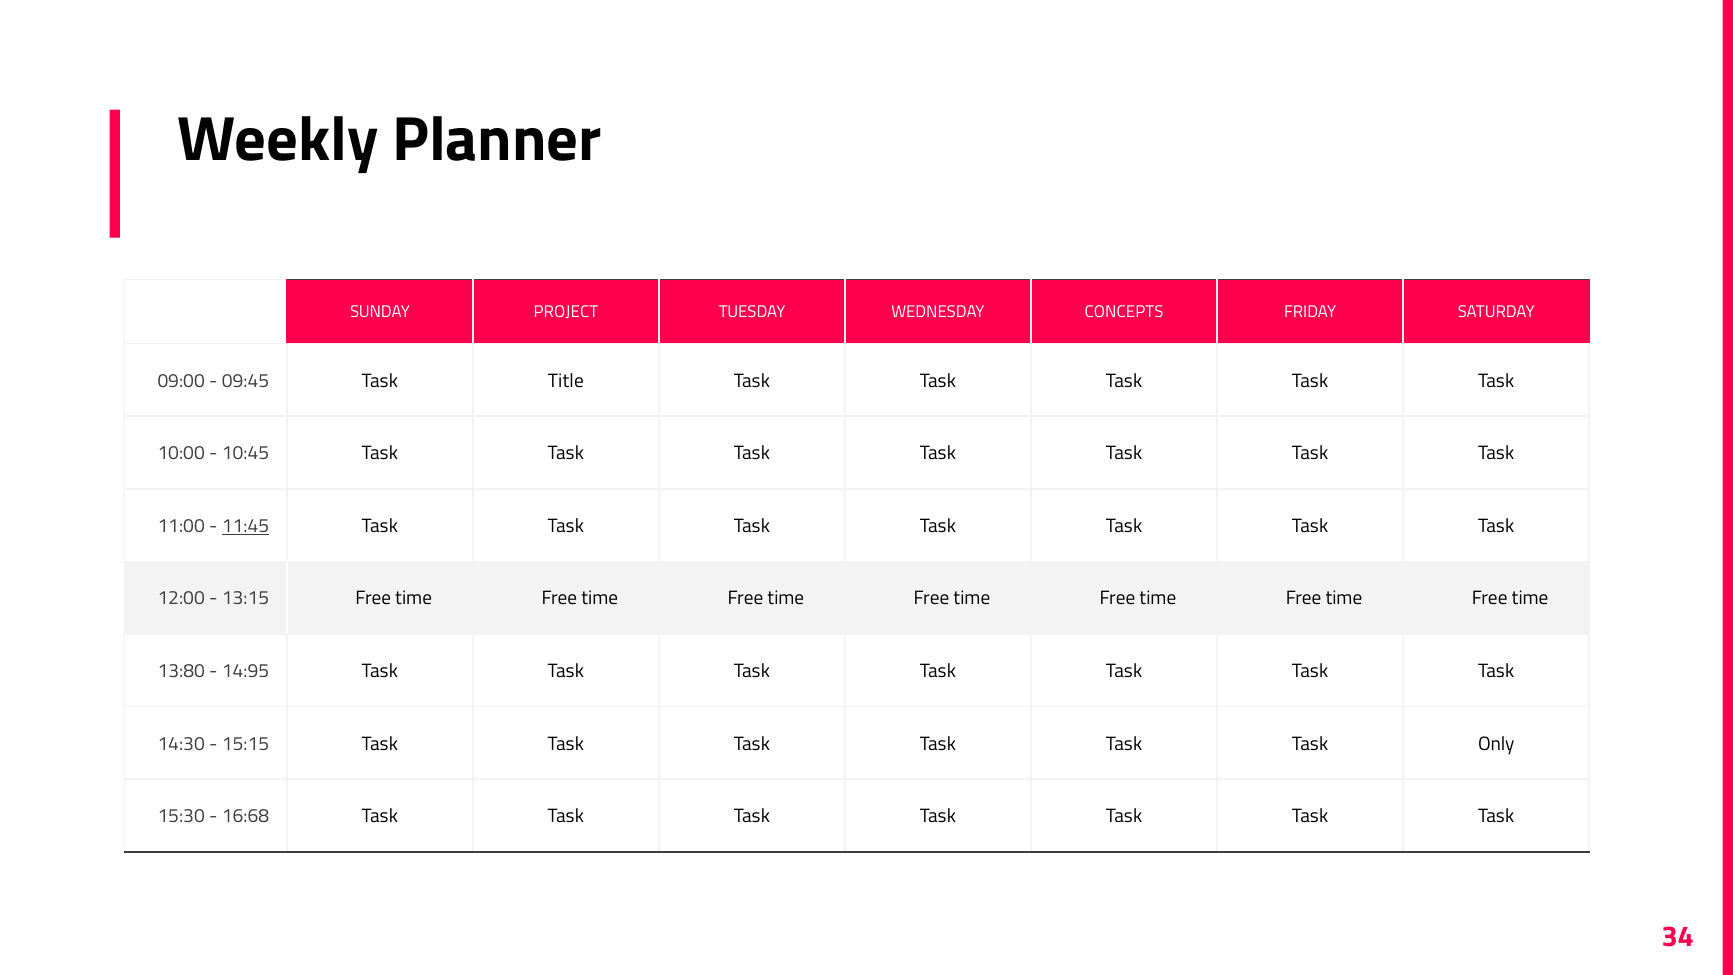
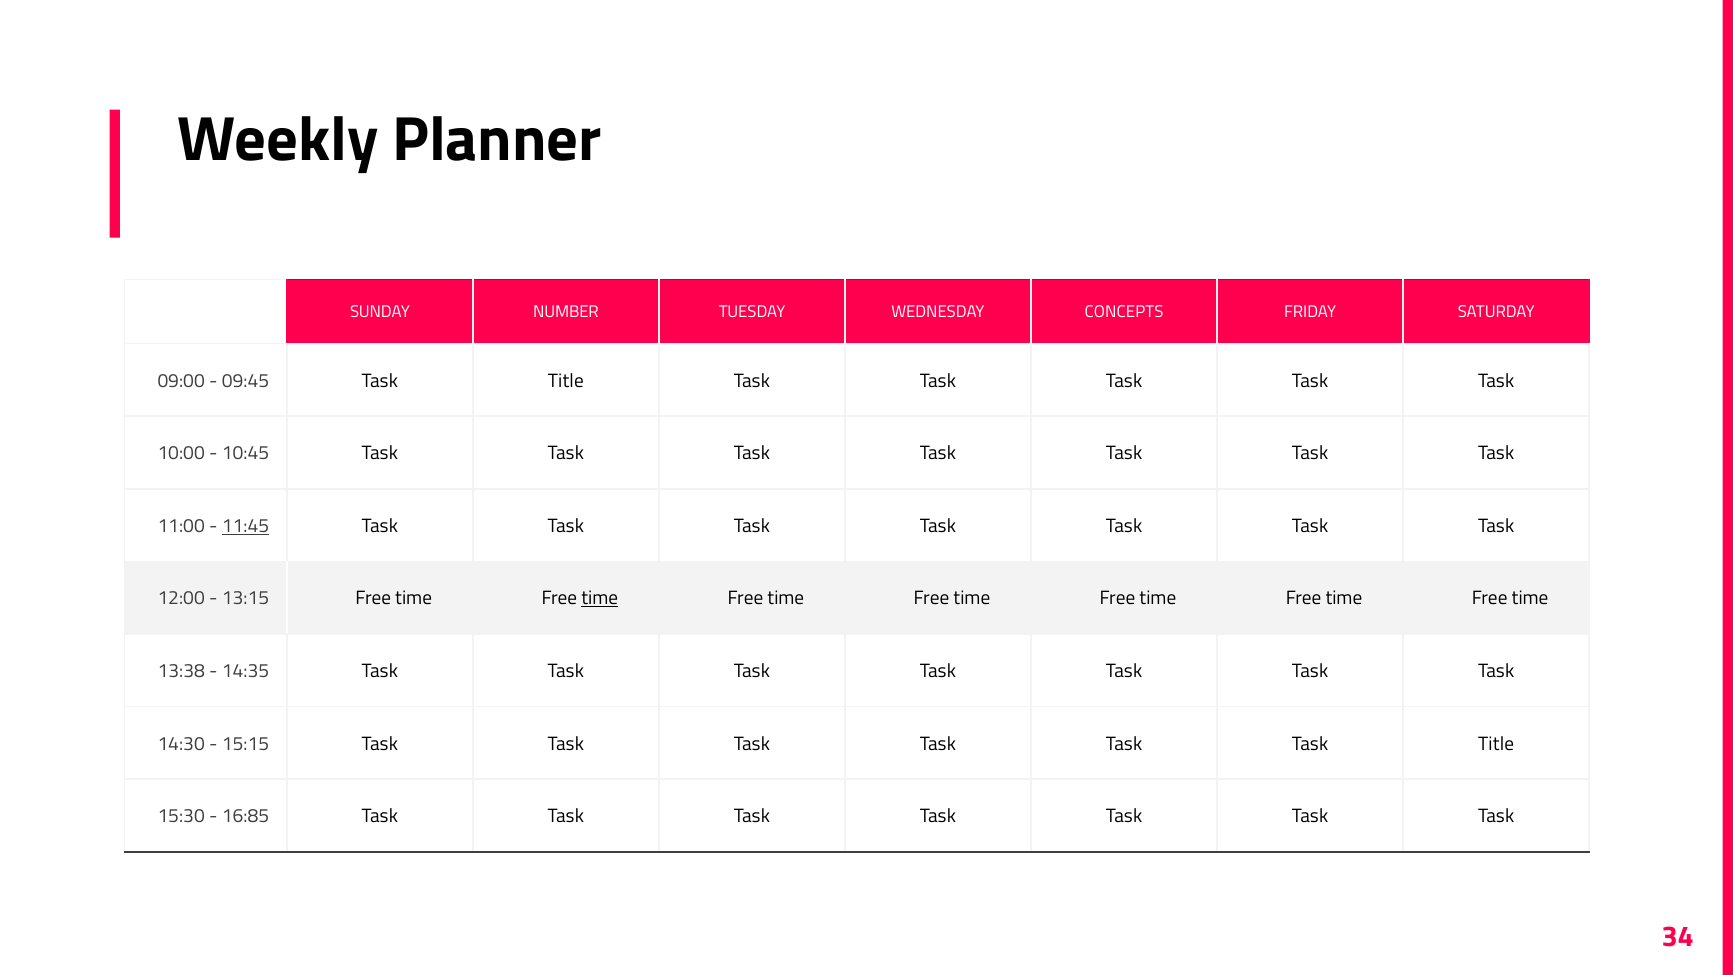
PROJECT: PROJECT -> NUMBER (566, 312)
time underline: none -> present (600, 598)
13:80: 13:80 -> 13:38 (181, 671)
14:95: 14:95 -> 14:35 (245, 671)
Task Task Only: Only -> Title (1496, 744)
16:68: 16:68 -> 16:85 (245, 816)
